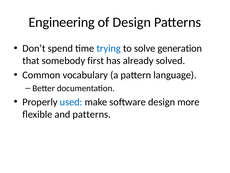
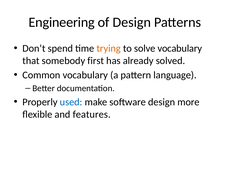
trying colour: blue -> orange (109, 48)
solve generation: generation -> vocabulary (180, 48)
and patterns: patterns -> features (92, 114)
